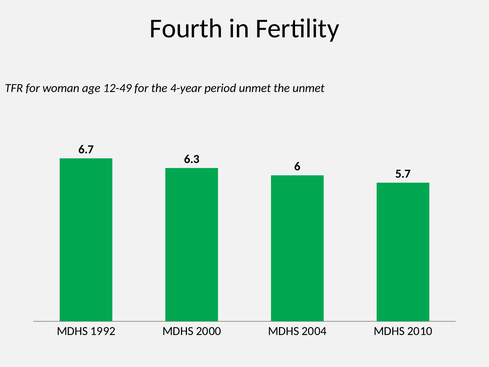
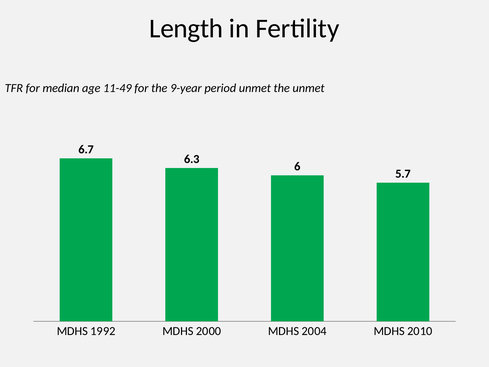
Fourth: Fourth -> Length (186, 28)
woman: woman -> median (61, 88)
12-49: 12-49 -> 11-49 (117, 88)
4-year: 4-year -> 9-year (186, 88)
